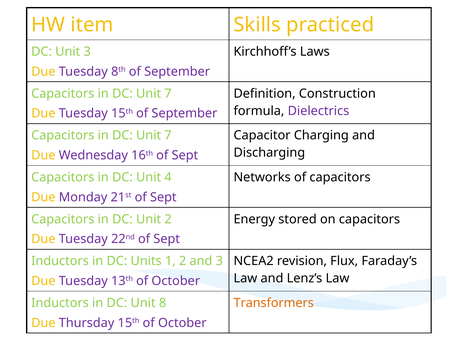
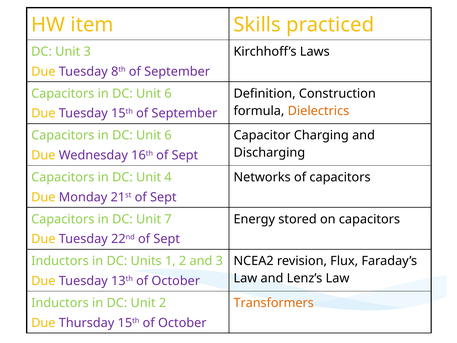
7: 7 -> 6 (168, 93)
Dielectrics colour: purple -> orange (318, 111)
7: 7 -> 6 (168, 135)
Unit 2: 2 -> 7 (168, 219)
Unit 8: 8 -> 2 (163, 303)
